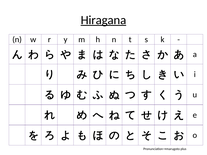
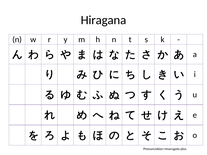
Hiragana underline: present -> none (104, 20)
